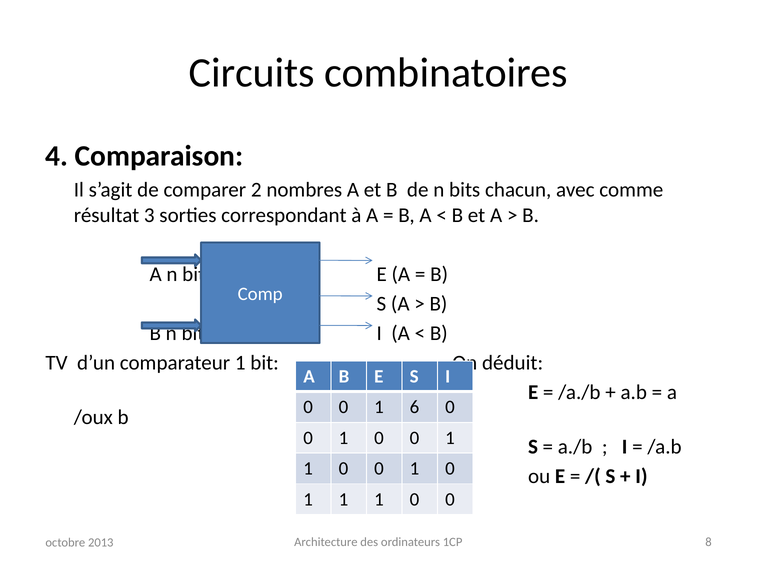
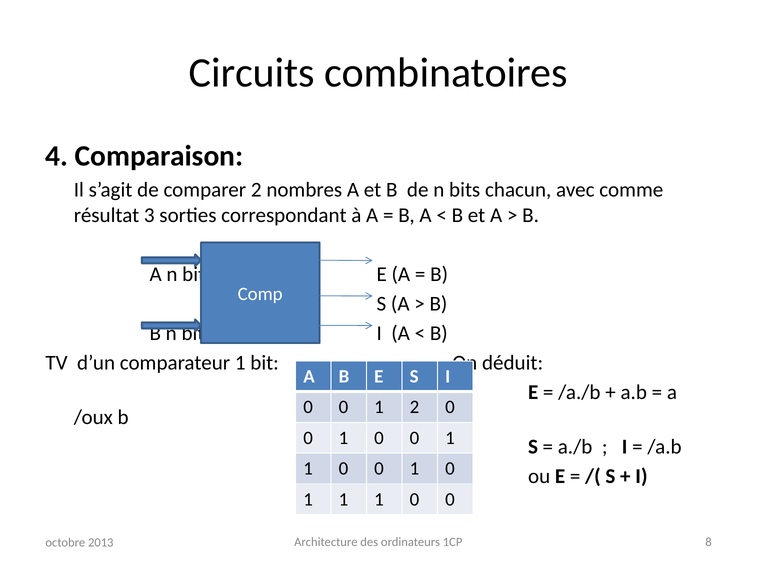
1 6: 6 -> 2 (414, 407)
